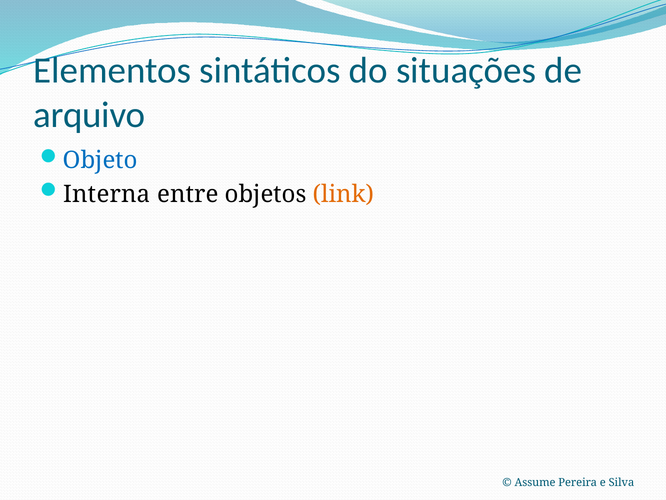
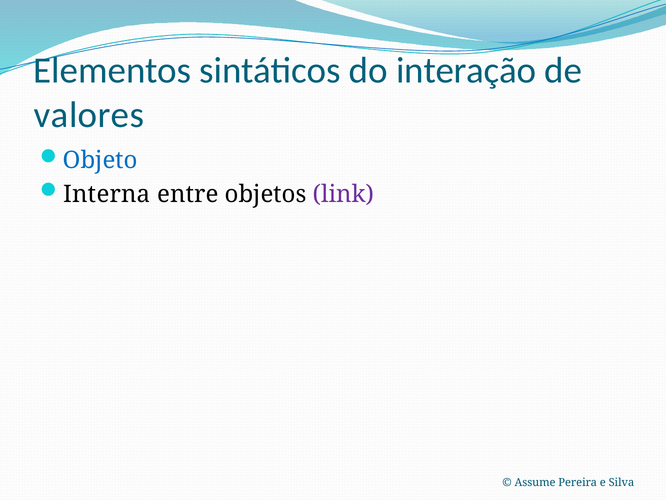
situações: situações -> interação (466, 71)
arquivo: arquivo -> valores (89, 115)
link colour: orange -> purple (344, 194)
